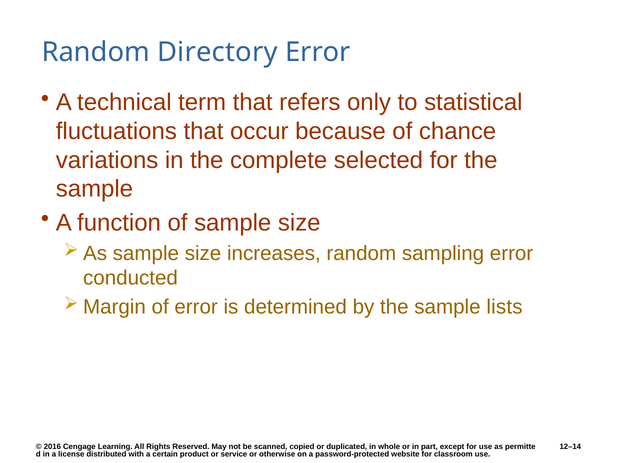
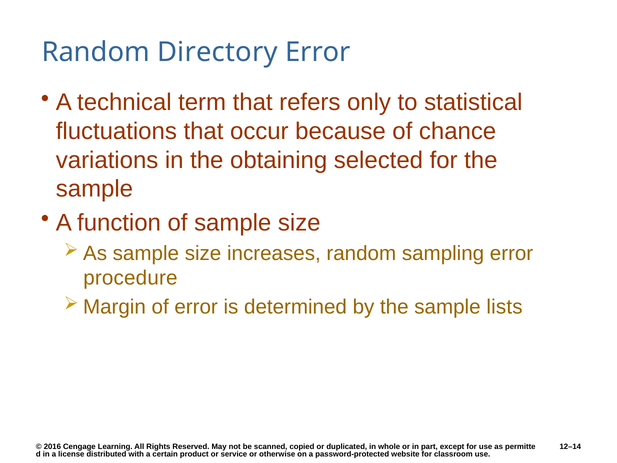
complete: complete -> obtaining (279, 160)
conducted: conducted -> procedure (130, 278)
